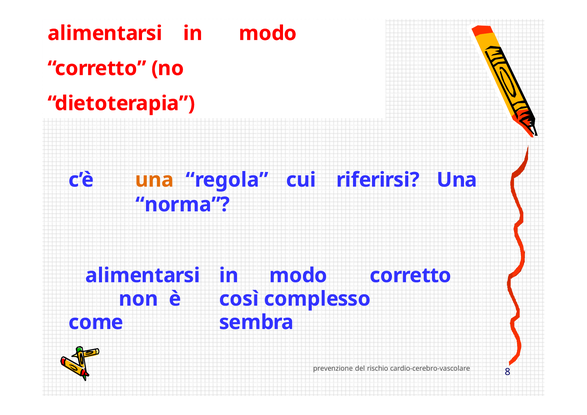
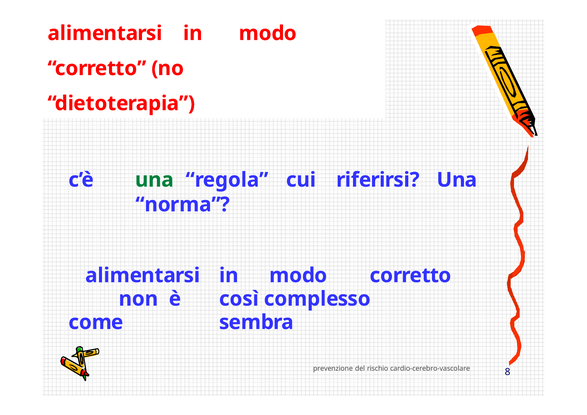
una colour: orange -> green (154, 180)
